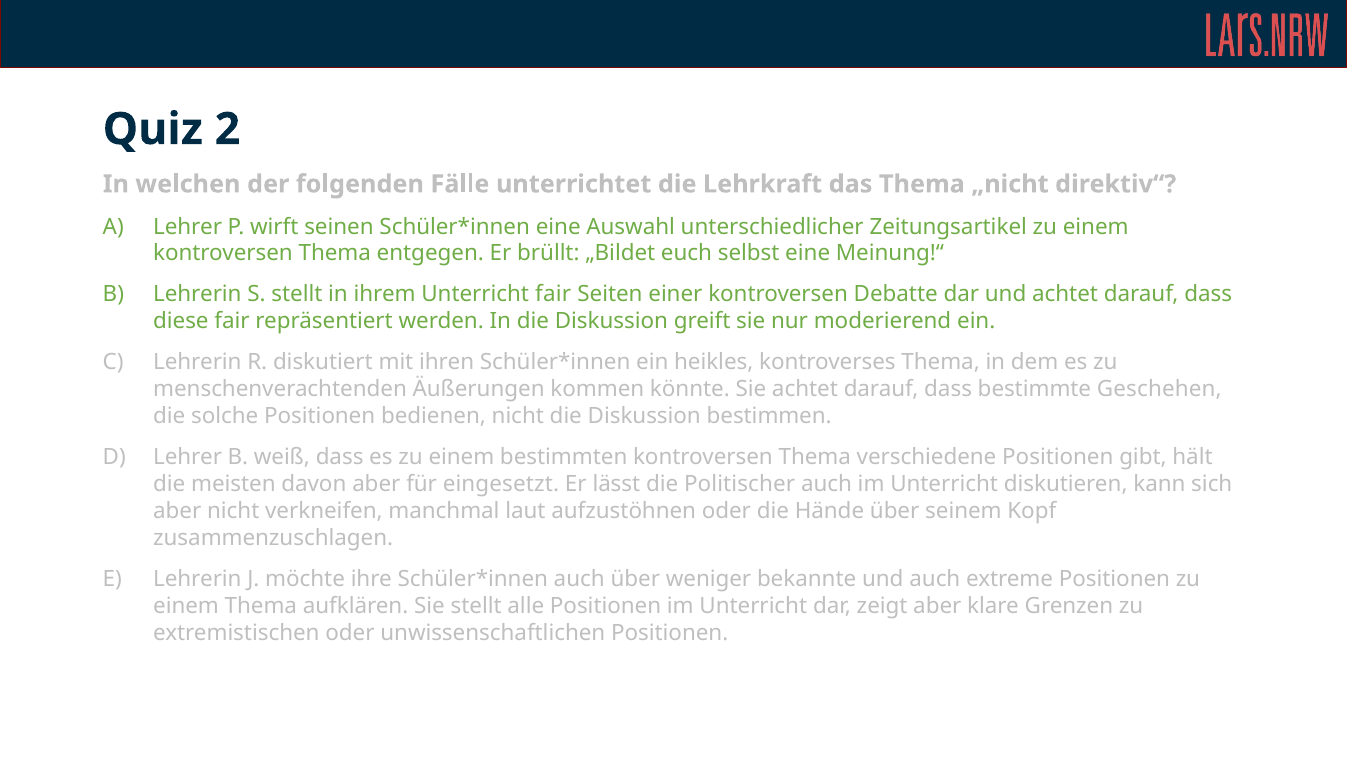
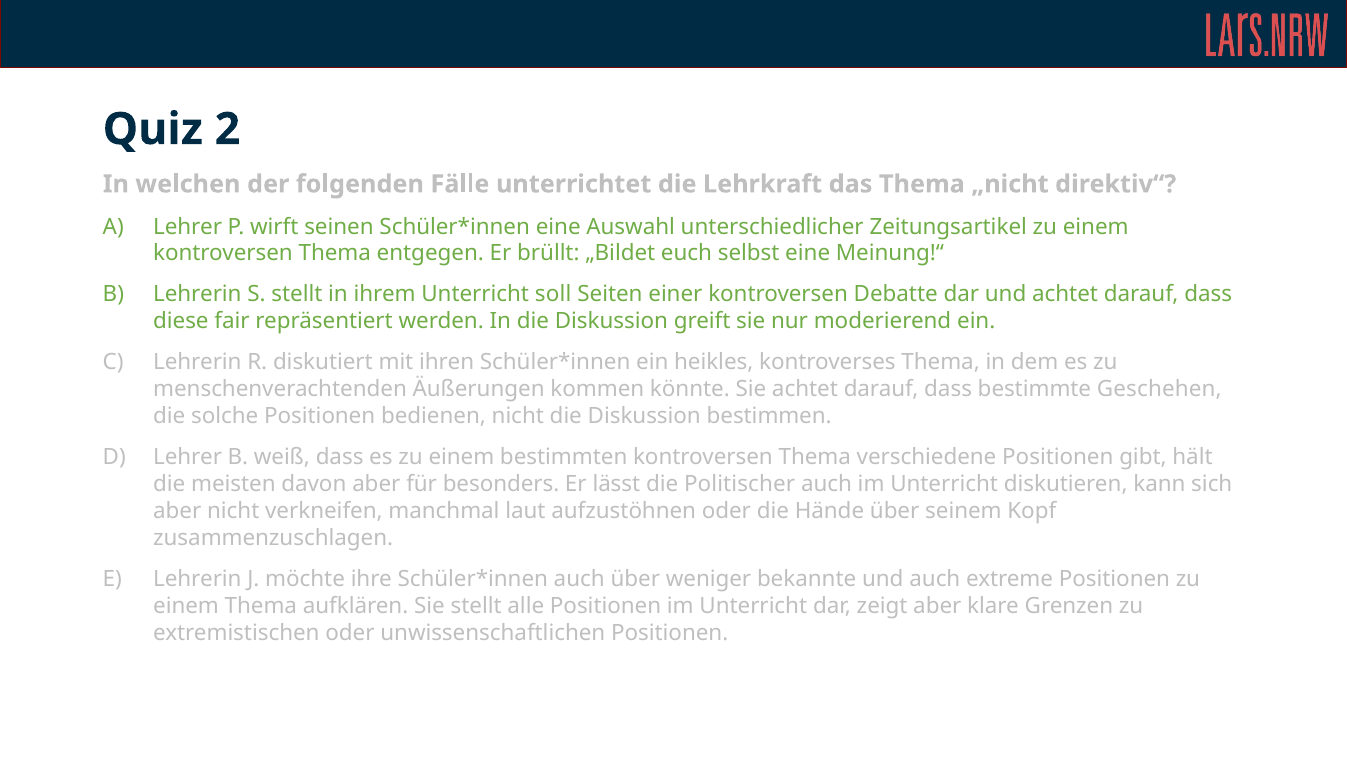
Unterricht fair: fair -> soll (553, 294)
eingesetzt: eingesetzt -> besonders (501, 484)
